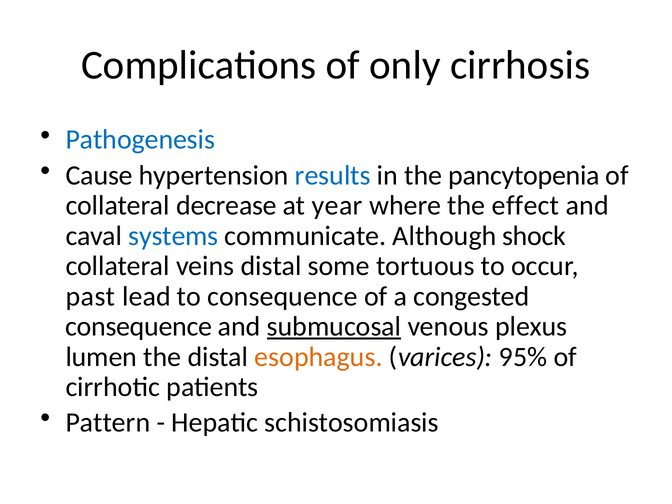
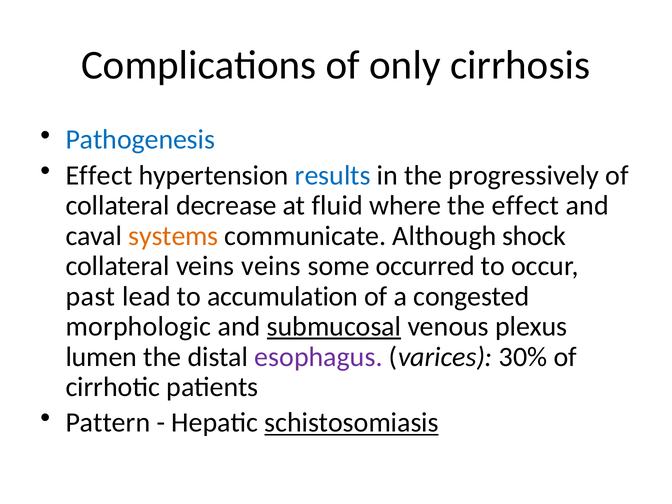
Cause: Cause -> Effect (99, 175)
pancytopenia: pancytopenia -> progressively (524, 175)
year: year -> fluid (337, 206)
systems colour: blue -> orange (173, 236)
veins distal: distal -> veins (271, 266)
tortuous: tortuous -> occurred (425, 266)
to consequence: consequence -> accumulation (283, 296)
consequence: consequence -> morphologic (138, 327)
esophagus colour: orange -> purple (319, 357)
95%: 95% -> 30% (523, 357)
schistosomiasis underline: none -> present (352, 423)
